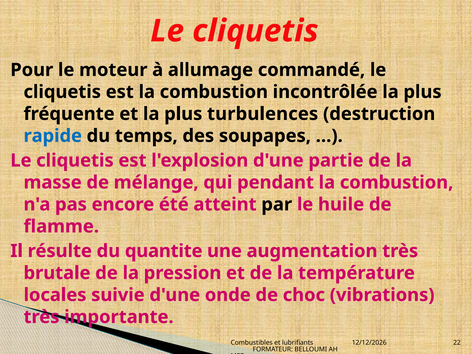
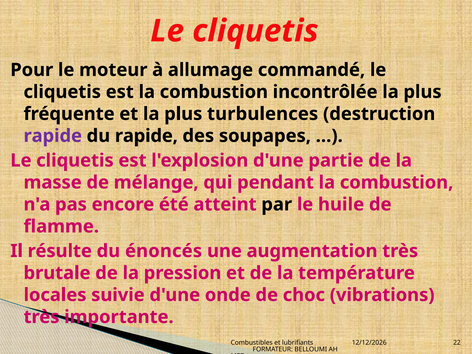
rapide colour: blue -> purple (53, 136)
du temps: temps -> rapide (146, 136)
quantite: quantite -> énoncés (164, 251)
